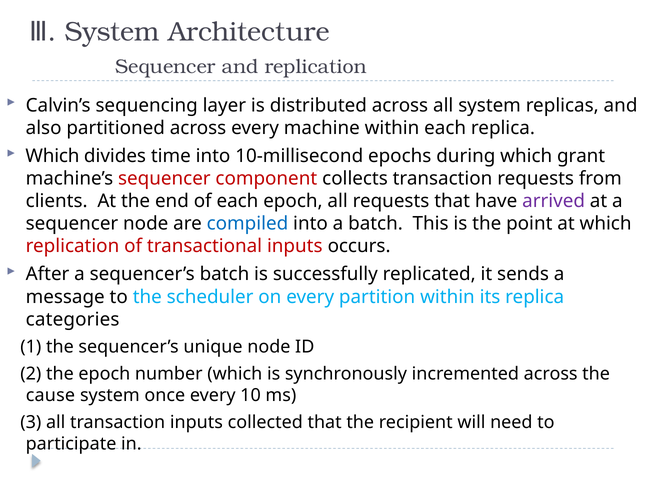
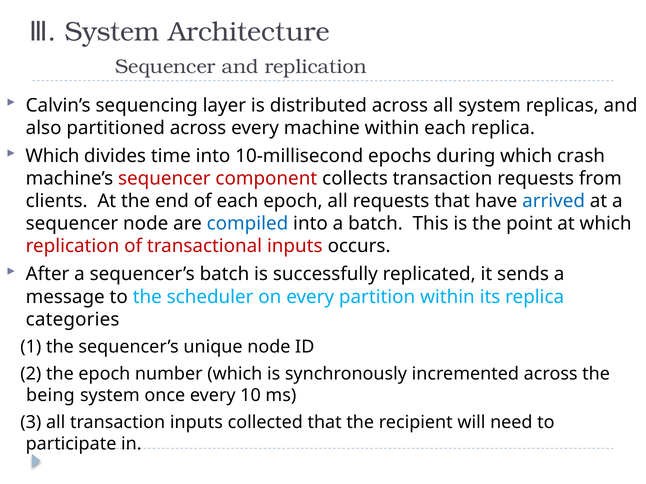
grant: grant -> crash (581, 156)
arrived colour: purple -> blue (554, 201)
cause: cause -> being (50, 396)
